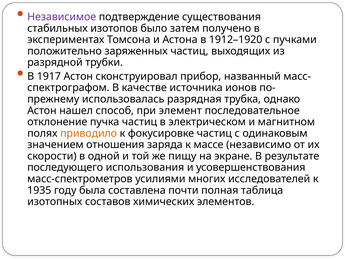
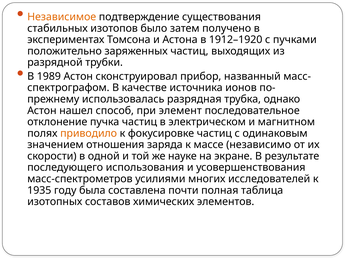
Независимое colour: purple -> orange (62, 17)
1917: 1917 -> 1989 (49, 76)
пищу: пищу -> науке (182, 156)
